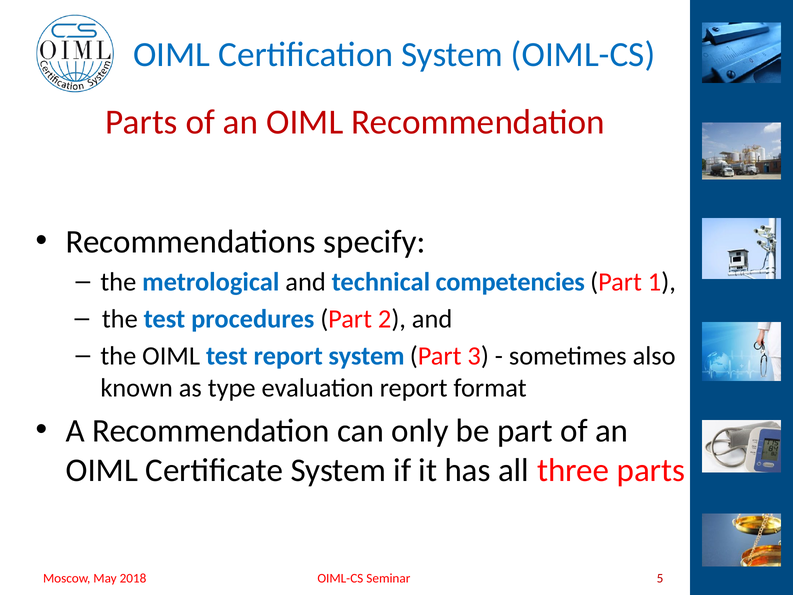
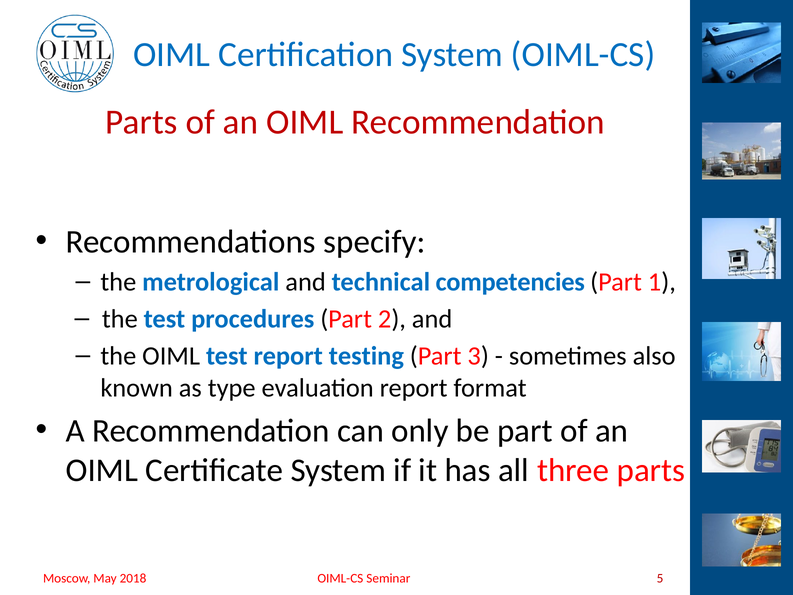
report system: system -> testing (366, 356)
